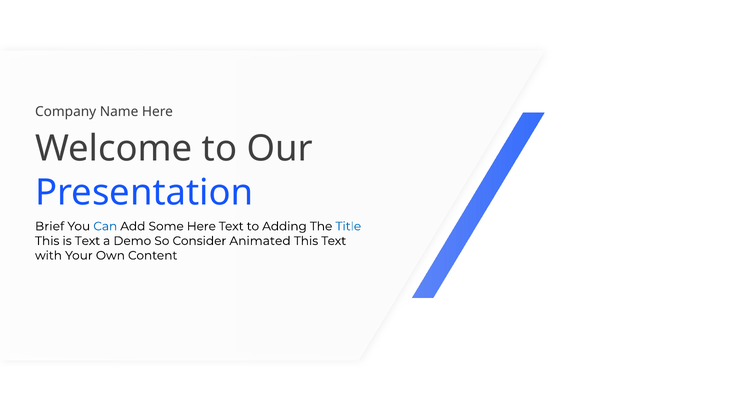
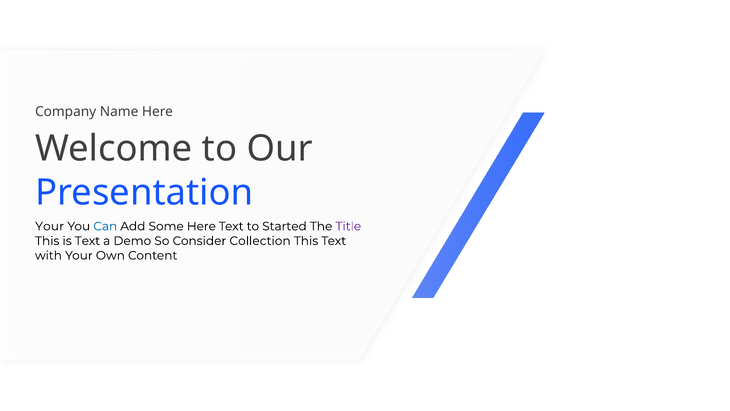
Brief: Brief -> Your (50, 226)
Adding: Adding -> Started (284, 226)
Title colour: blue -> purple (348, 226)
Animated: Animated -> Collection (260, 241)
